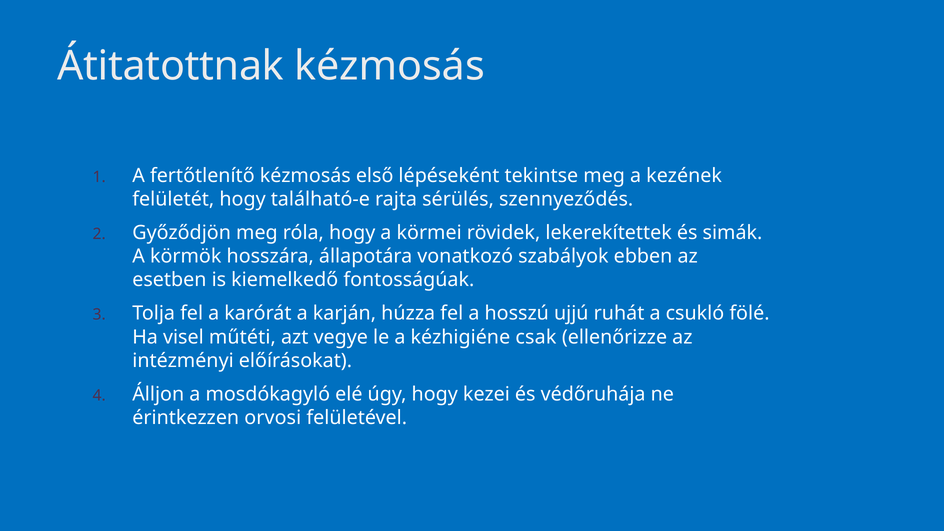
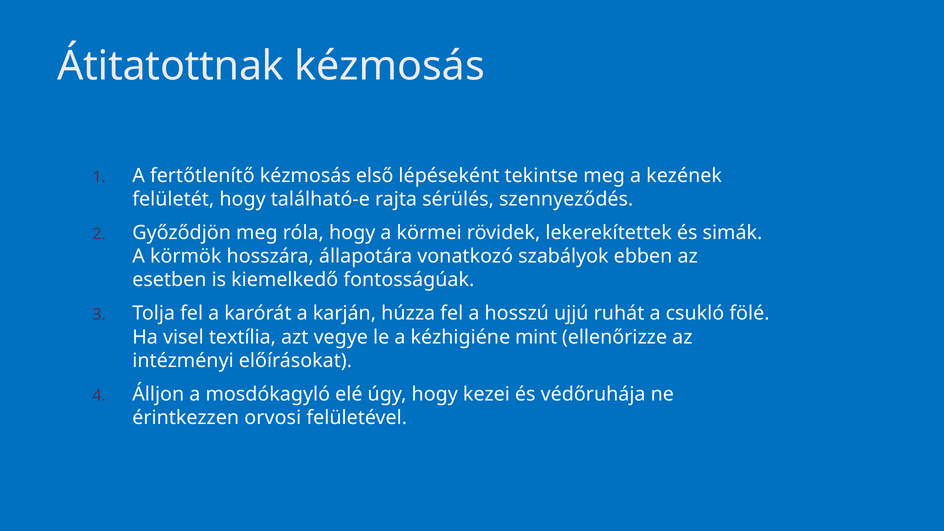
műtéti: műtéti -> textília (242, 337)
csak: csak -> mint (536, 337)
